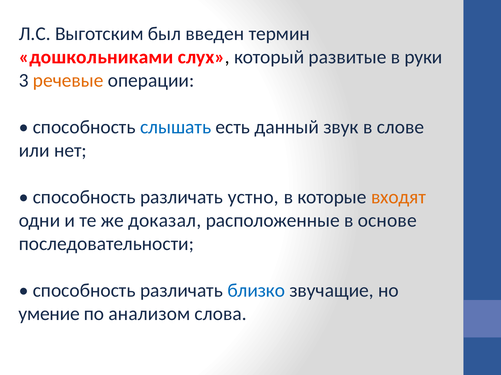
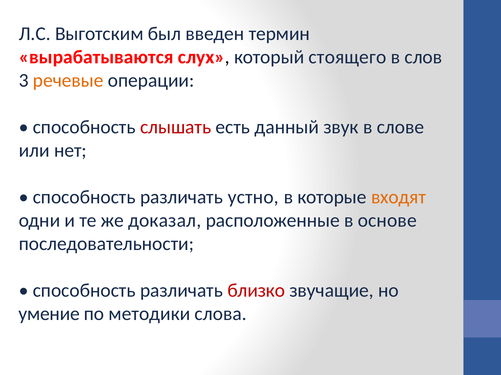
дошкольниками: дошкольниками -> вырабатываются (96, 57)
развитые: развитые -> стоящего (347, 57)
руки: руки -> слов (423, 57)
слышать colour: blue -> red (176, 127)
близко colour: blue -> red (256, 291)
анализом: анализом -> методики (149, 314)
